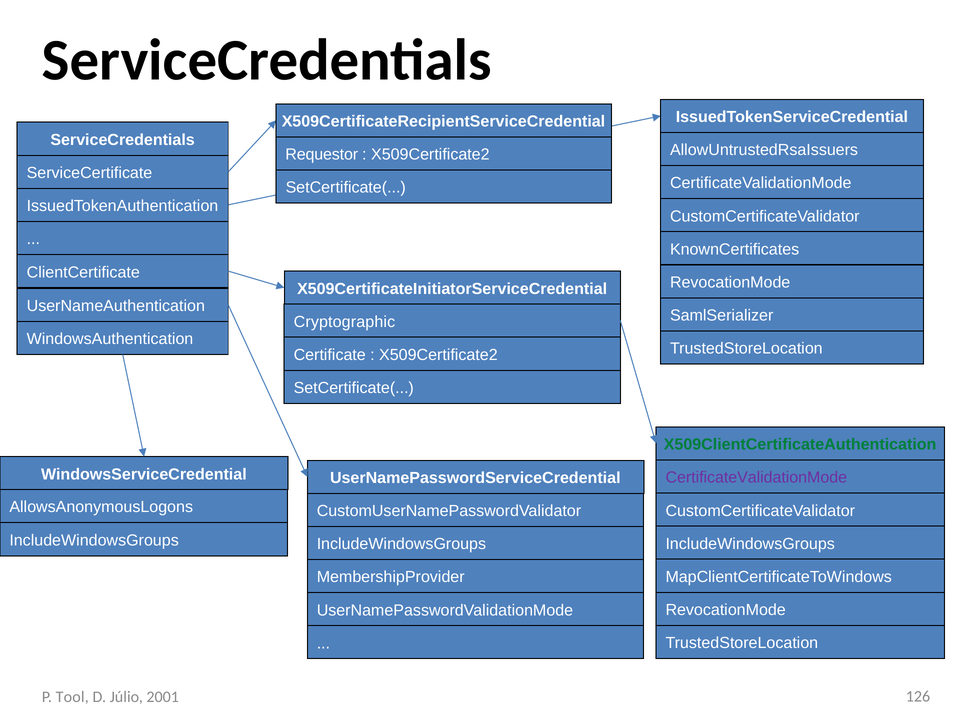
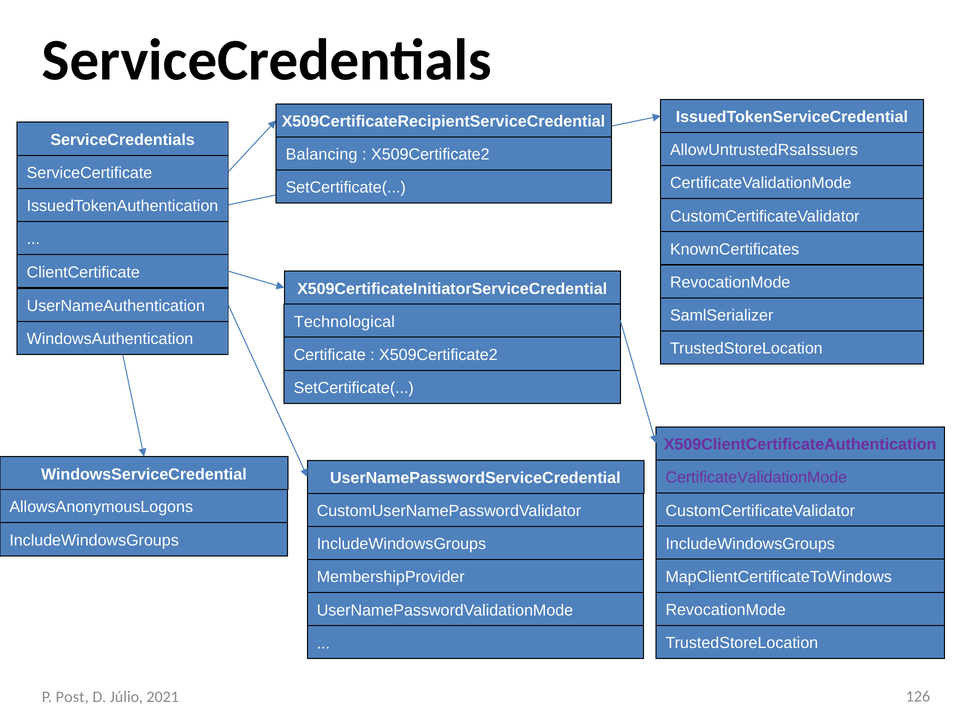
Requestor: Requestor -> Balancing (322, 155)
Cryptographic: Cryptographic -> Technological (344, 322)
X509ClientCertificateAuthentication colour: green -> purple (800, 444)
Tool: Tool -> Post (72, 697)
2001: 2001 -> 2021 (163, 697)
